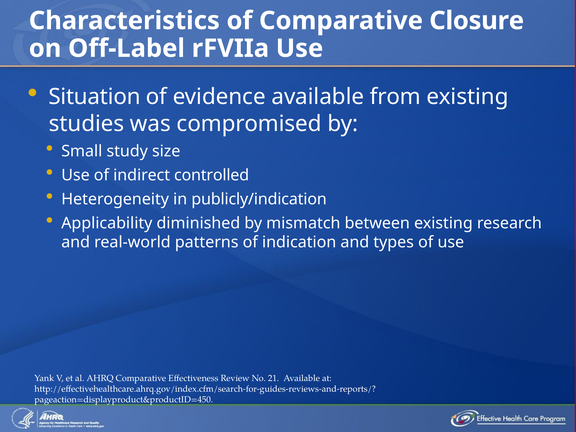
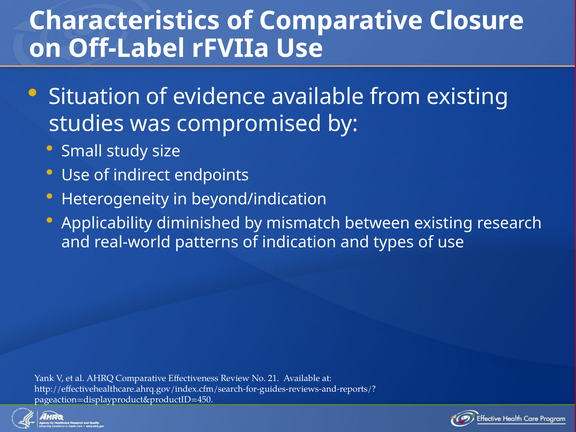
controlled: controlled -> endpoints (212, 175)
publicly/indication: publicly/indication -> beyond/indication (259, 199)
